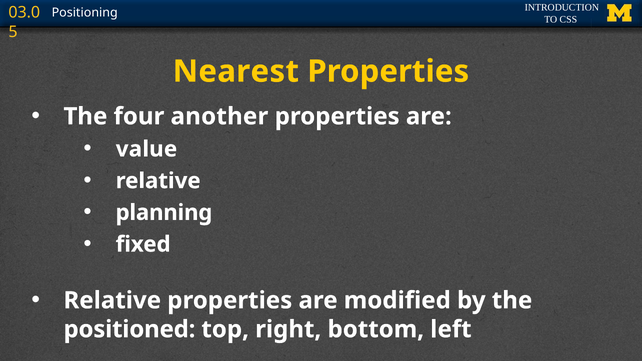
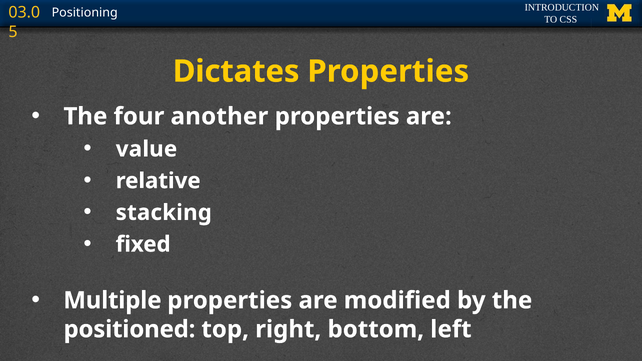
Nearest: Nearest -> Dictates (236, 71)
planning: planning -> stacking (164, 213)
Relative: Relative -> Multiple (112, 301)
